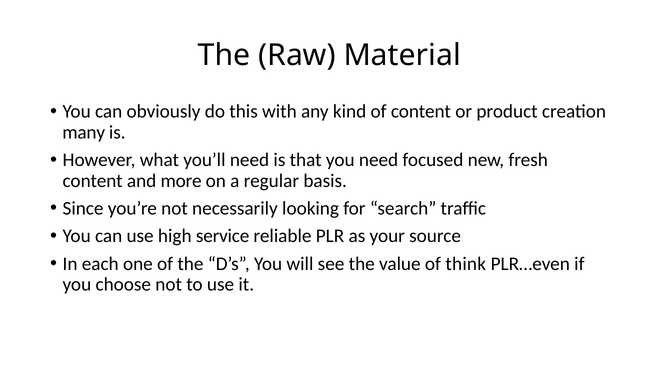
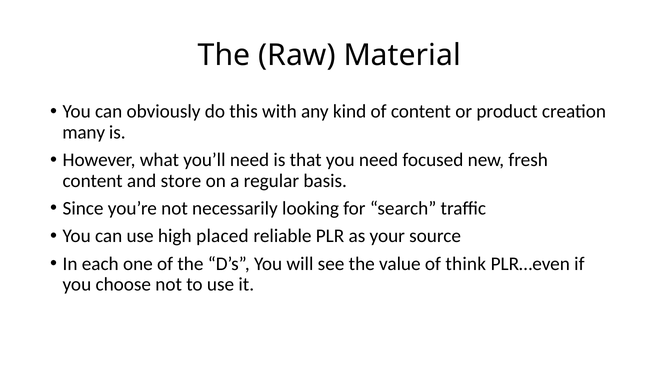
more: more -> store (181, 181)
service: service -> placed (222, 236)
